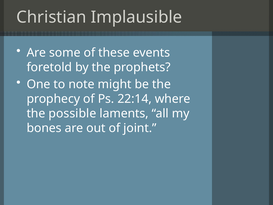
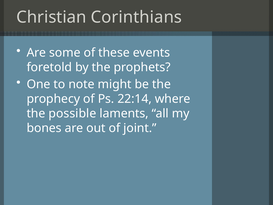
Implausible: Implausible -> Corinthians (136, 17)
